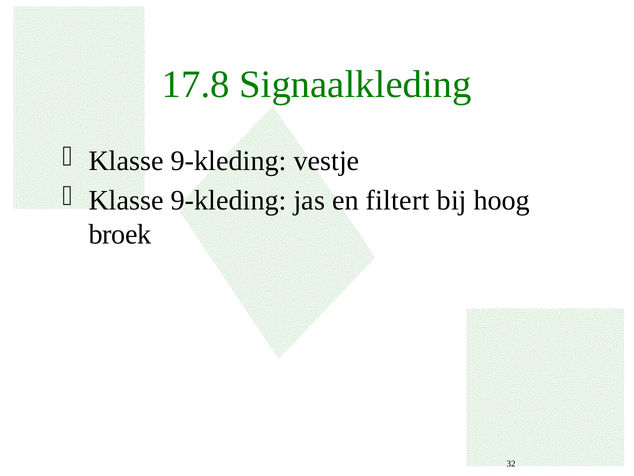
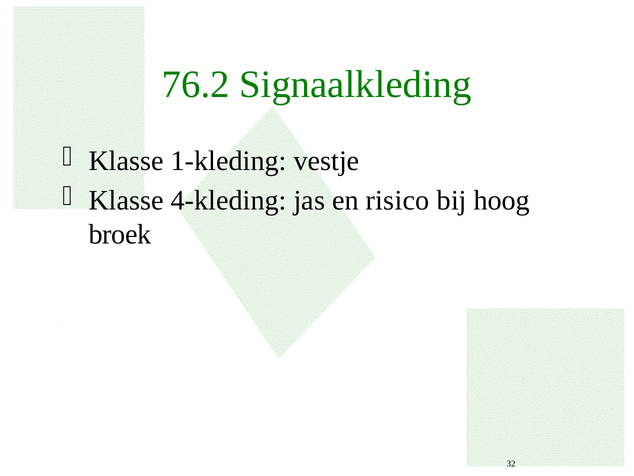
17.8: 17.8 -> 76.2 (196, 85)
9-kleding: 9-kleding -> 1-kleding (229, 161)
9-kleding: 9-kleding -> 4-kleding (229, 200)
filtert: filtert -> risico (398, 200)
